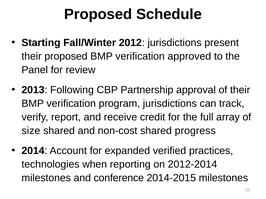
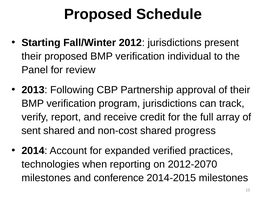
approved: approved -> individual (189, 56)
size: size -> sent (31, 131)
2012-2014: 2012-2014 -> 2012-2070 (192, 165)
